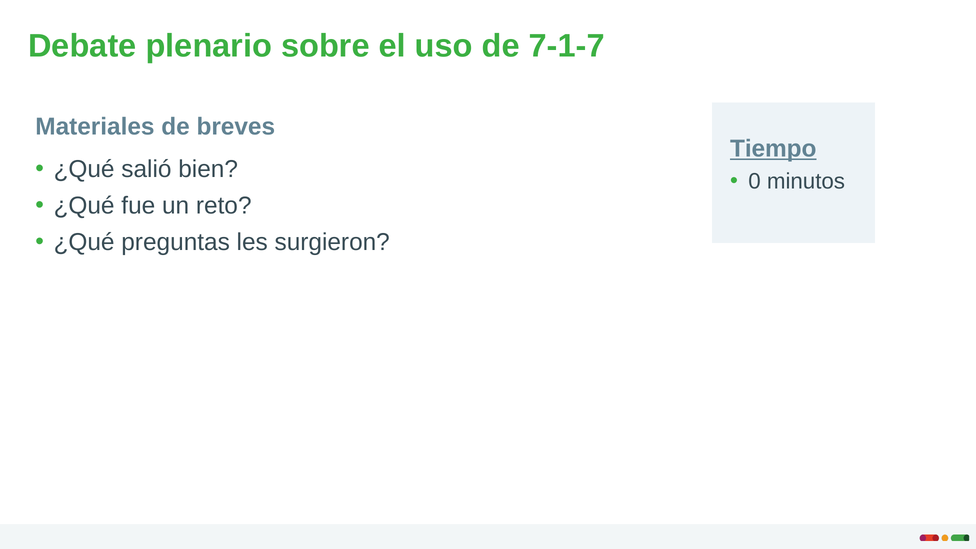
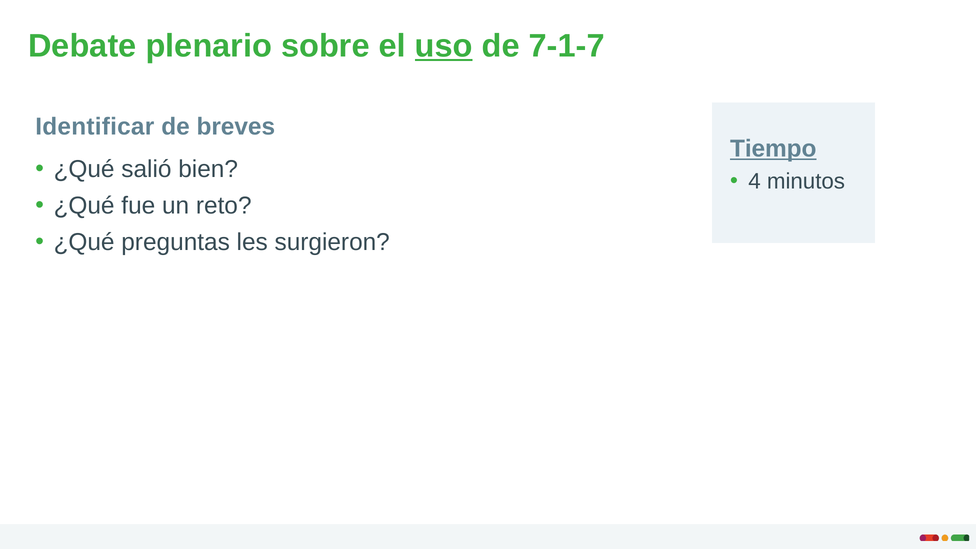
uso underline: none -> present (444, 46)
Materiales: Materiales -> Identificar (95, 127)
0: 0 -> 4 (755, 181)
